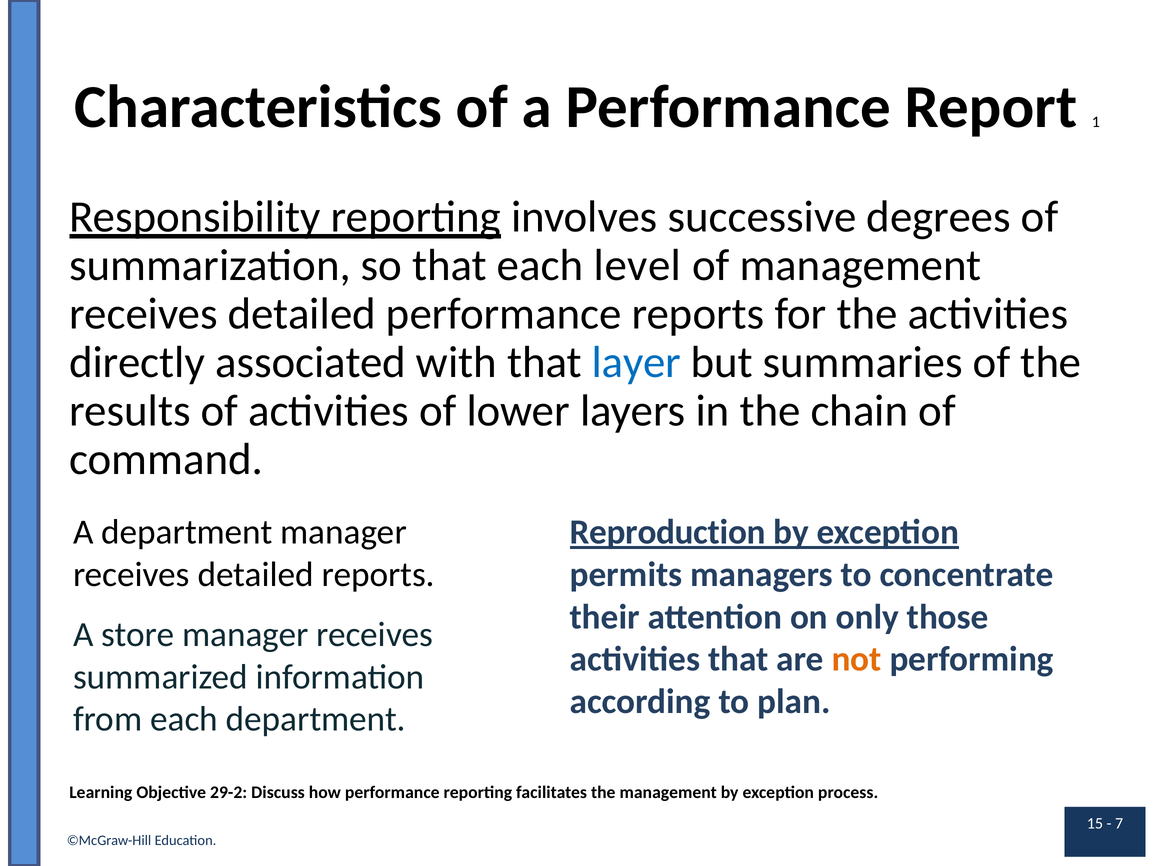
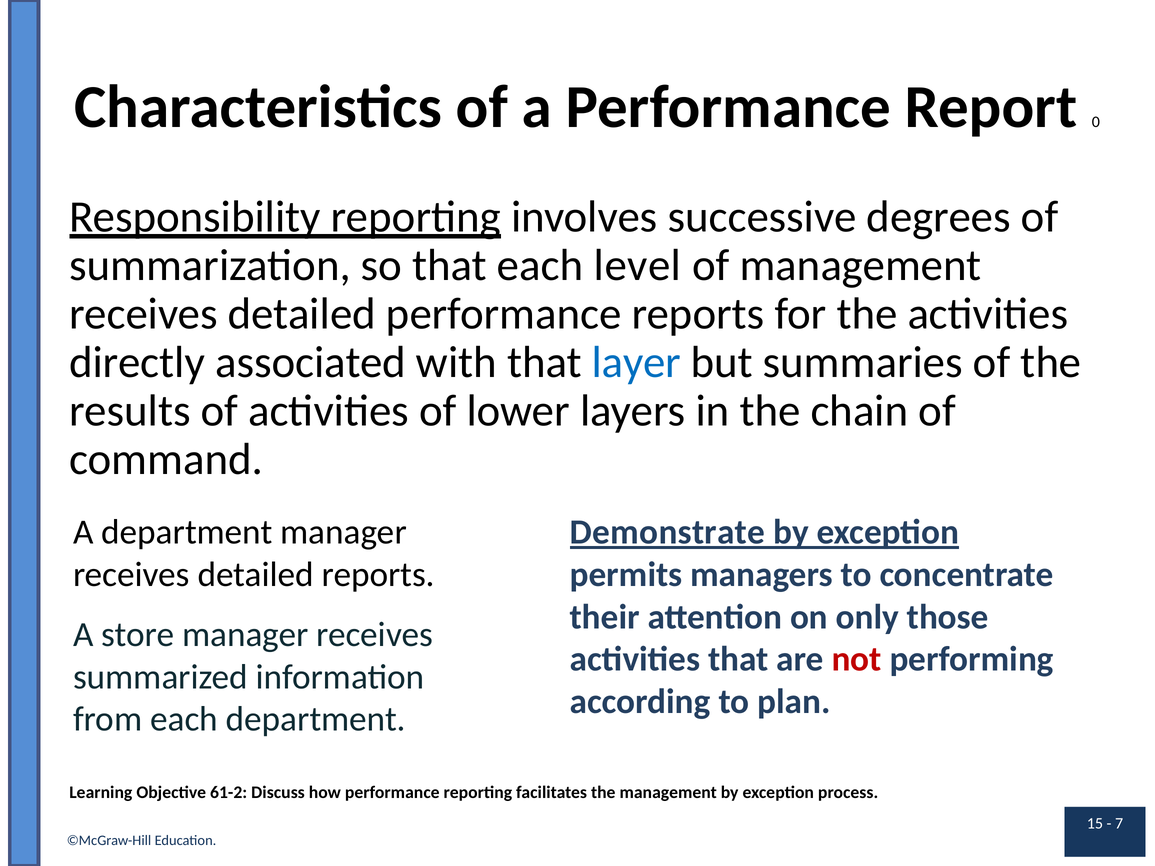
1: 1 -> 0 (1096, 122)
Reproduction: Reproduction -> Demonstrate (667, 532)
not colour: orange -> red (857, 659)
29-2: 29-2 -> 61-2 (229, 793)
